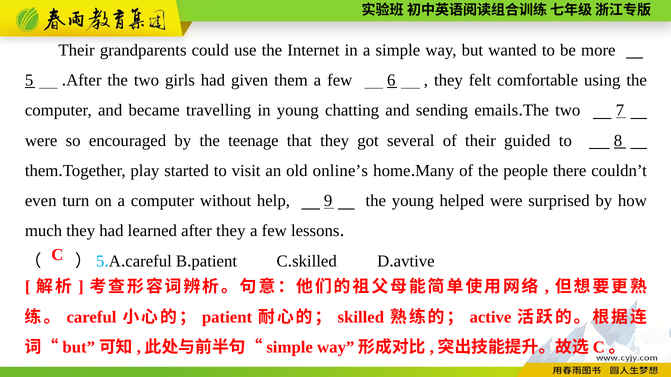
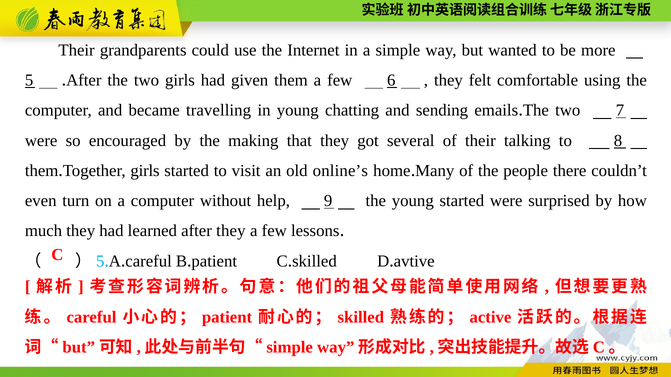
teenage: teenage -> making (253, 141)
guided: guided -> talking (527, 141)
play: play -> girls (145, 171)
young helped: helped -> started (462, 201)
